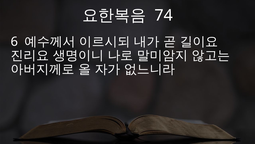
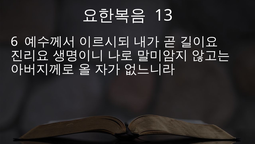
74: 74 -> 13 (164, 15)
